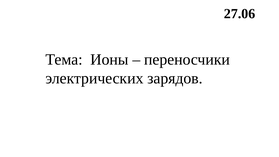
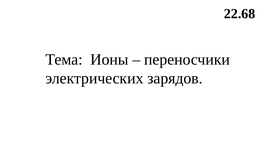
27.06: 27.06 -> 22.68 (240, 14)
